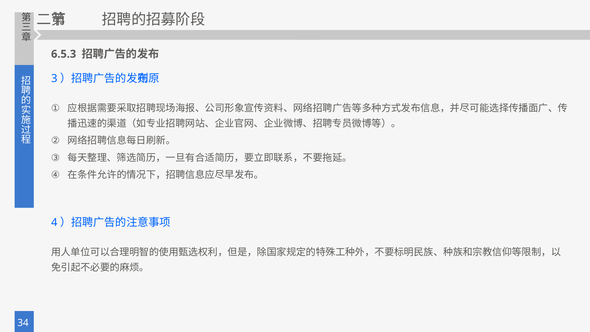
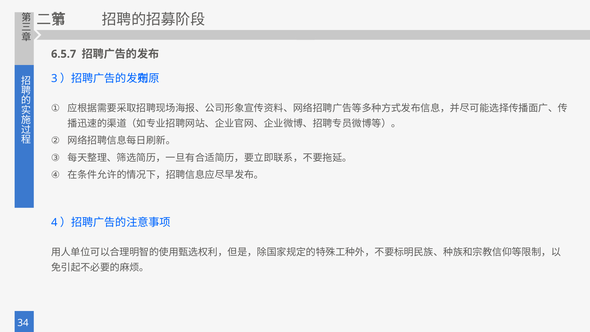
6.5.3: 6.5.3 -> 6.5.7 (64, 54)
